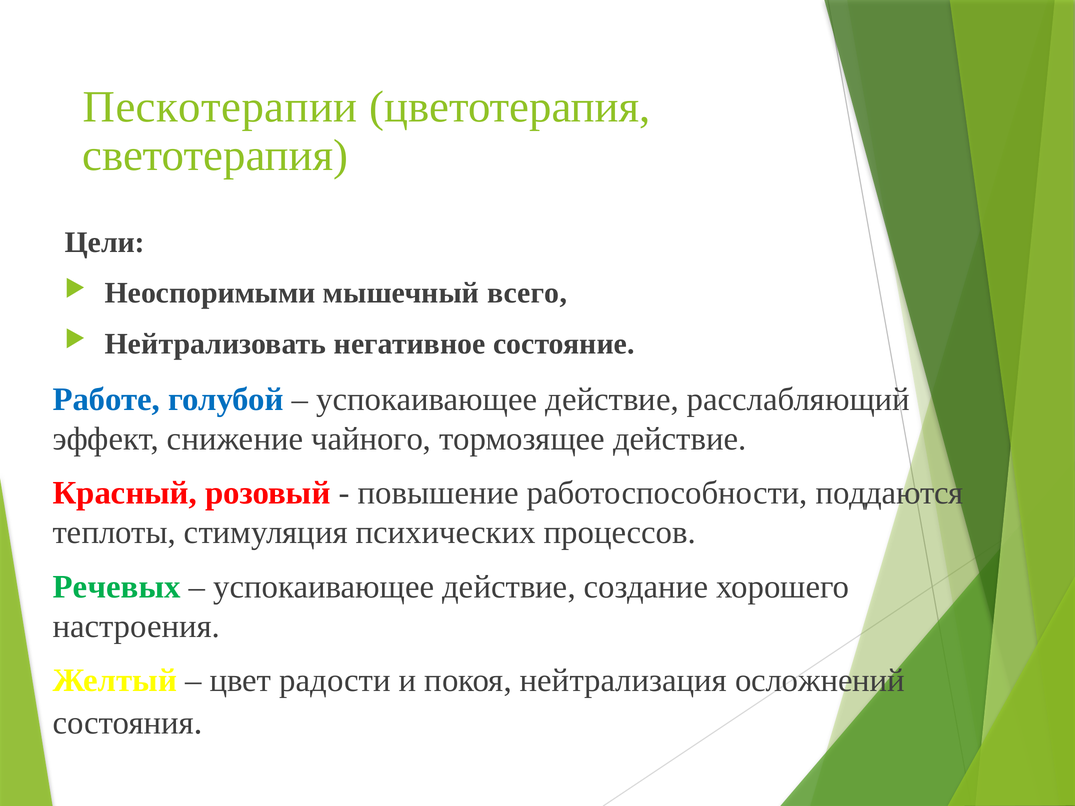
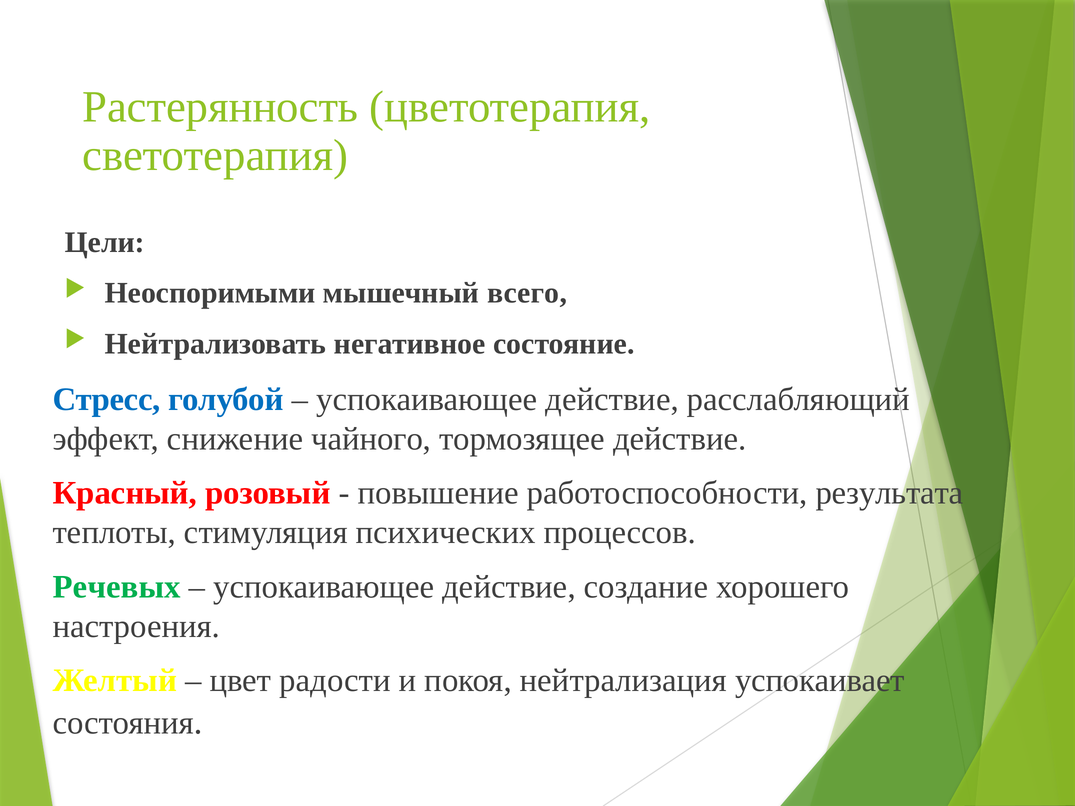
Пескотерапии: Пескотерапии -> Растерянность (220, 107)
Работе: Работе -> Стресс (107, 400)
поддаются: поддаются -> результата (890, 493)
осложнений: осложнений -> успокаивает (820, 681)
